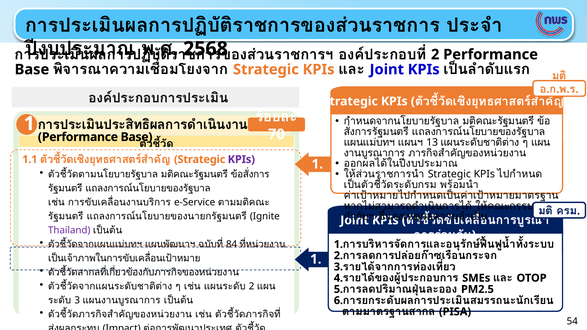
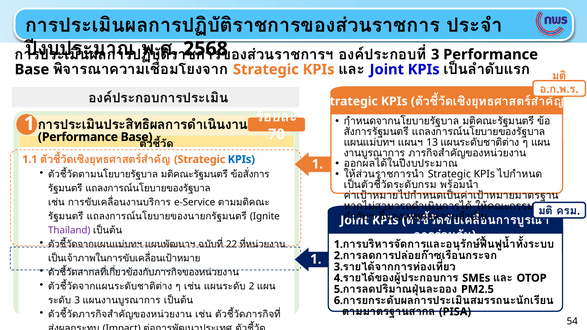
2: 2 -> 3 (435, 55)
KPIs colour: purple -> blue (241, 160)
84: 84 -> 22 (232, 244)
